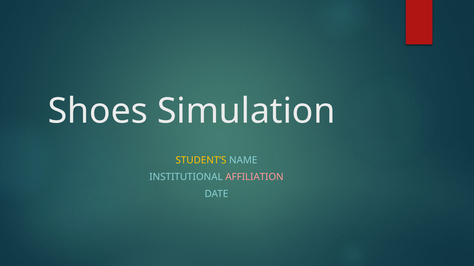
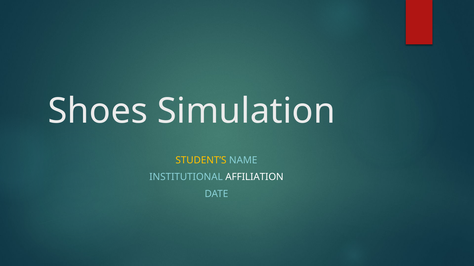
AFFILIATION colour: pink -> white (254, 177)
